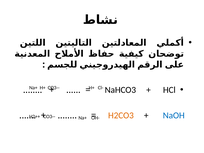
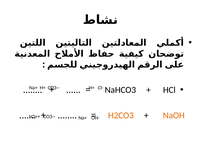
NaOH colour: blue -> orange (174, 115)
